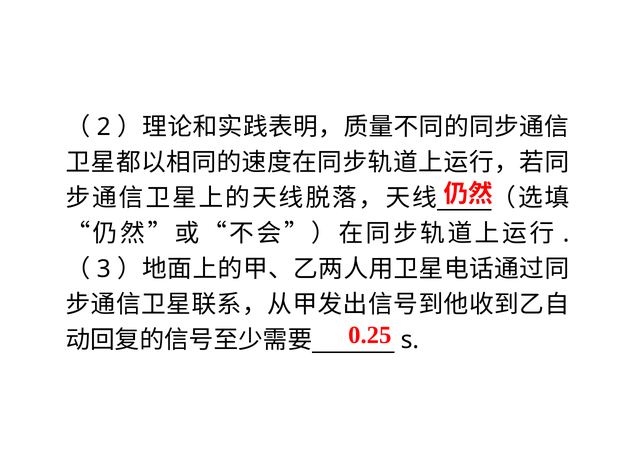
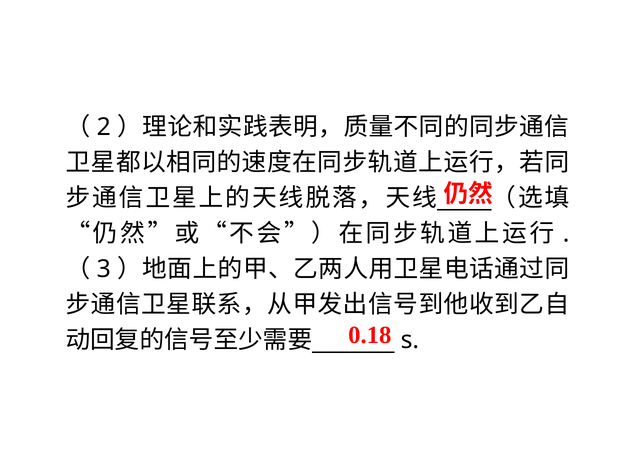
0.25: 0.25 -> 0.18 (370, 335)
